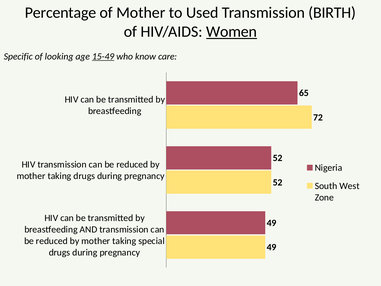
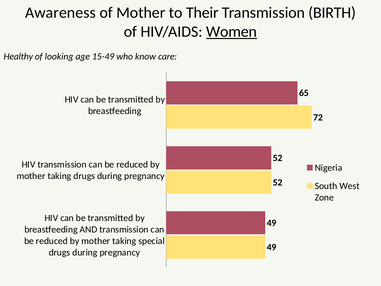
Percentage: Percentage -> Awareness (60, 13)
Used: Used -> Their (202, 13)
Specific: Specific -> Healthy (18, 56)
15-49 underline: present -> none (103, 56)
